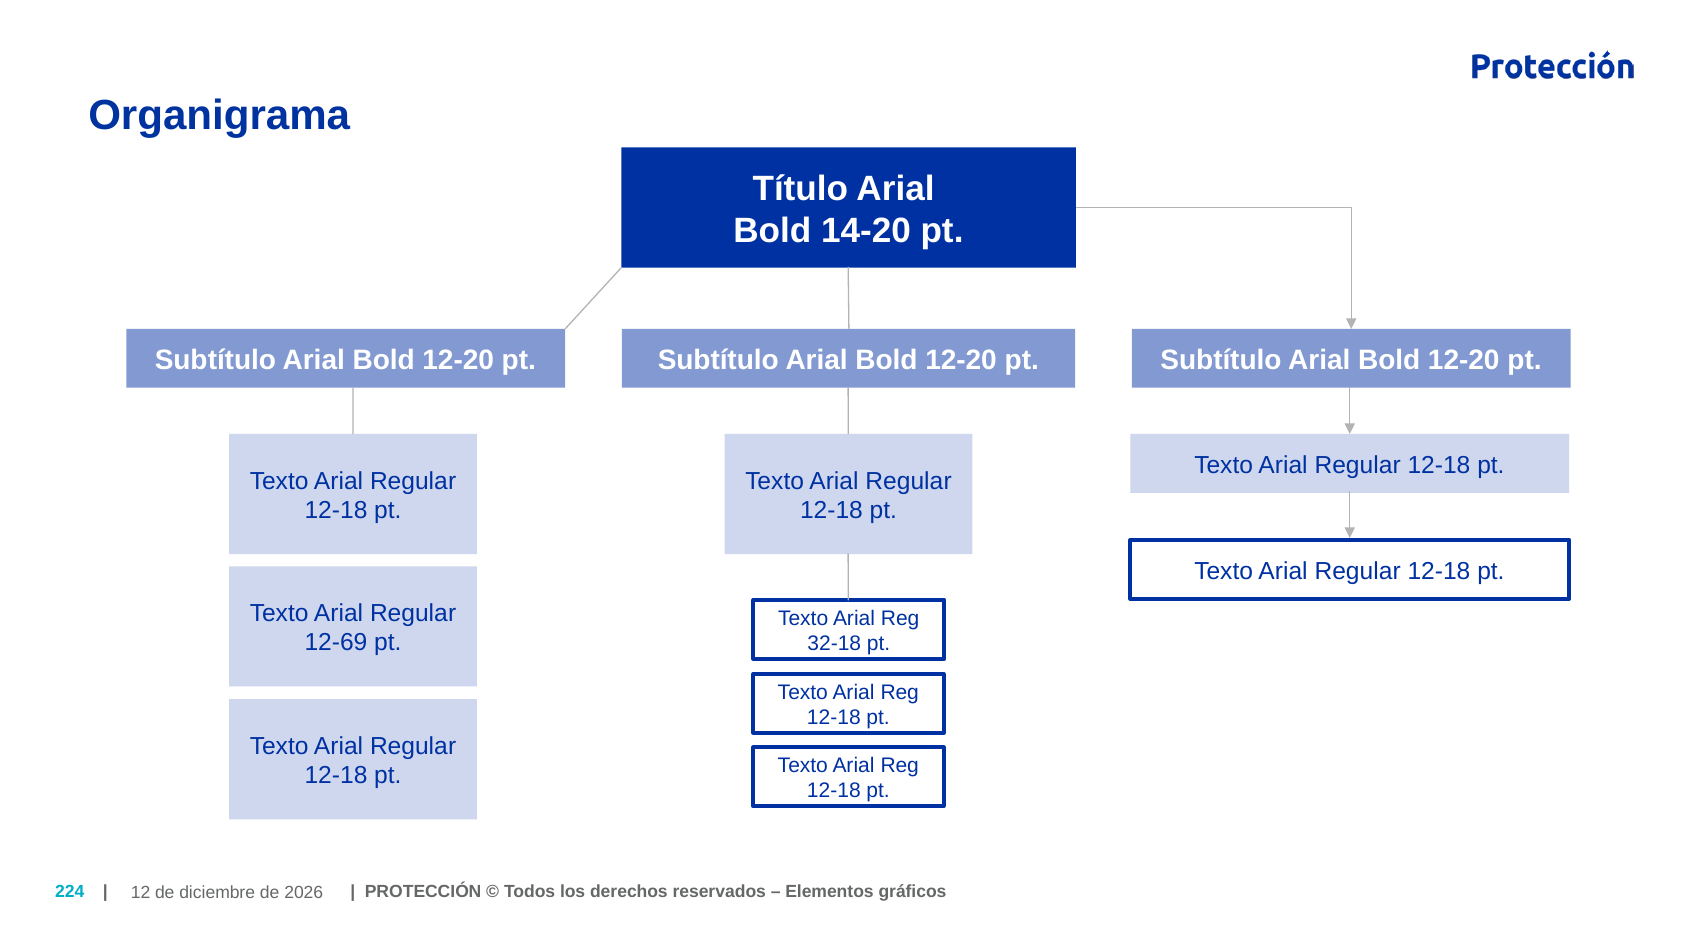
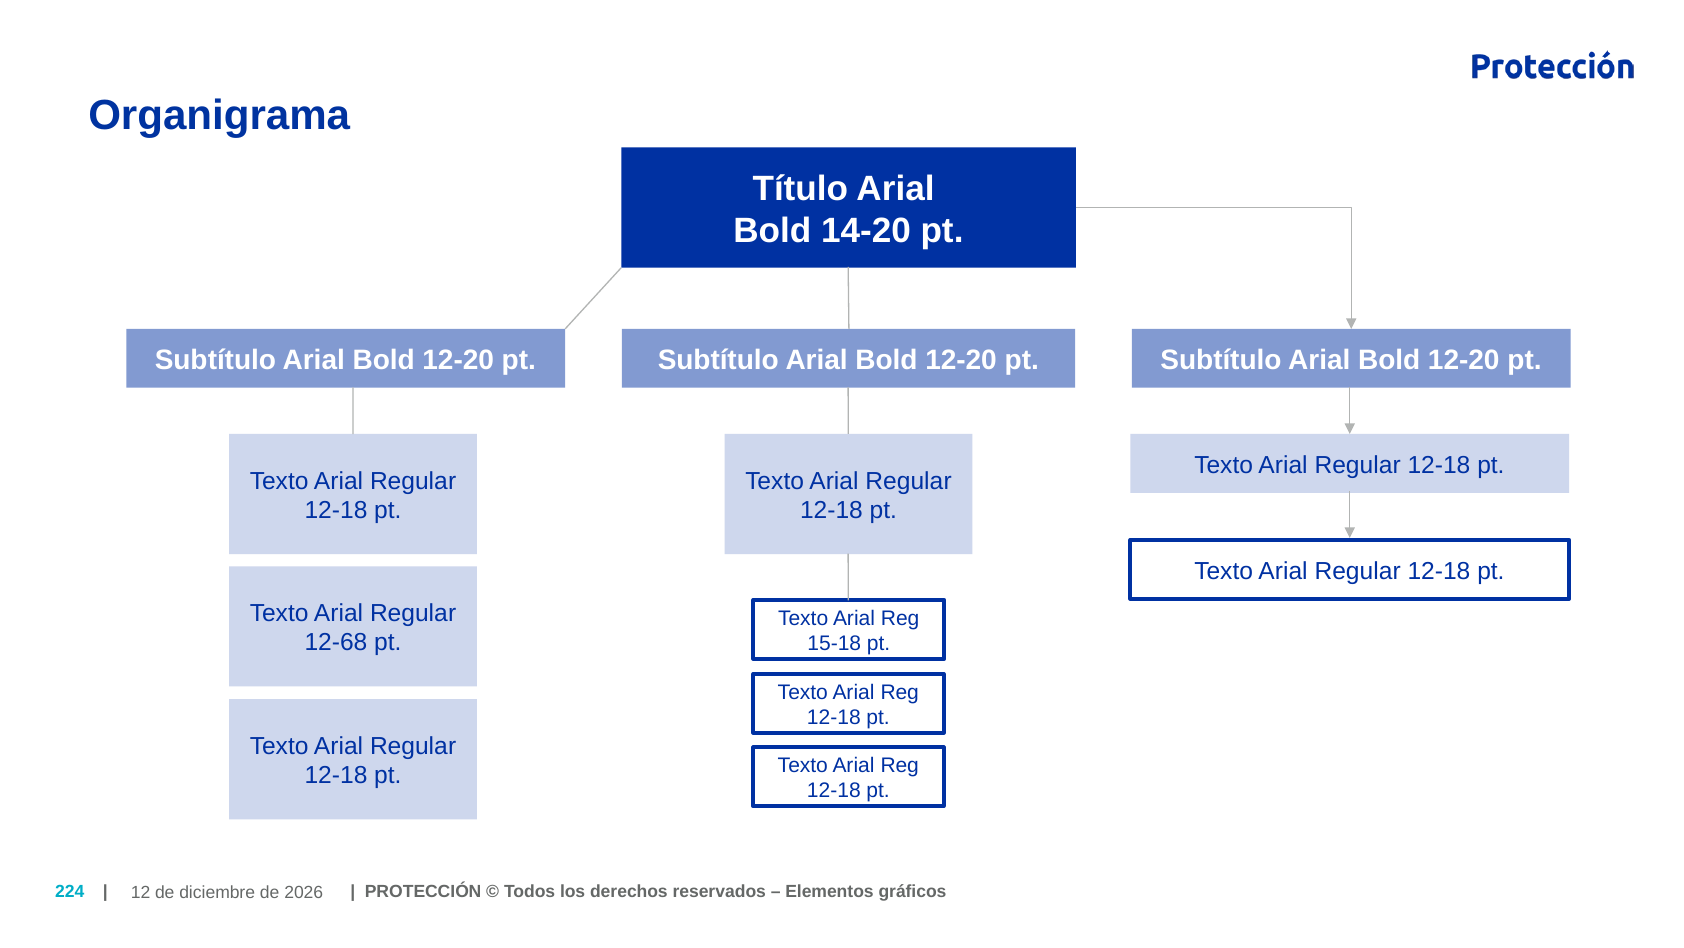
12-69: 12-69 -> 12-68 (336, 643)
32-18: 32-18 -> 15-18 (834, 643)
